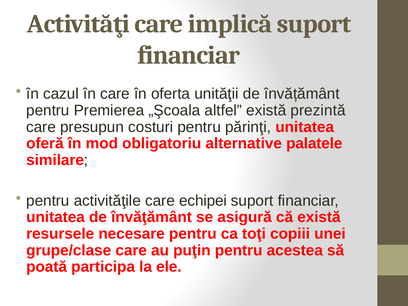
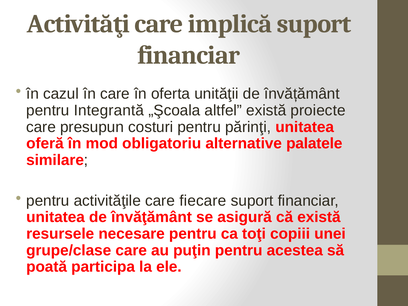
Premierea: Premierea -> Integrantă (109, 110)
prezintă: prezintă -> proiecte (318, 110)
echipei: echipei -> fiecare (203, 201)
